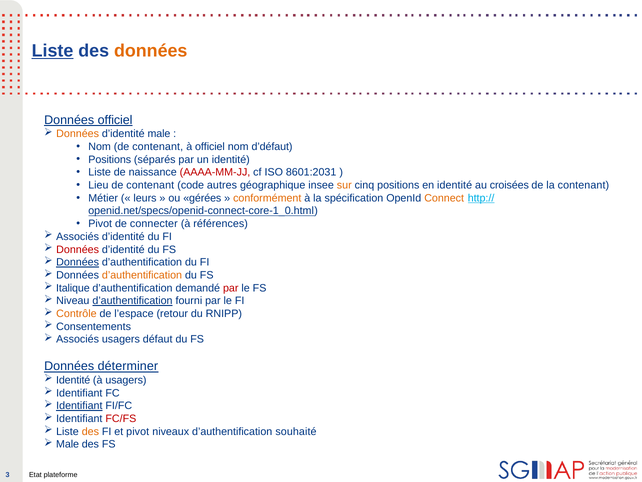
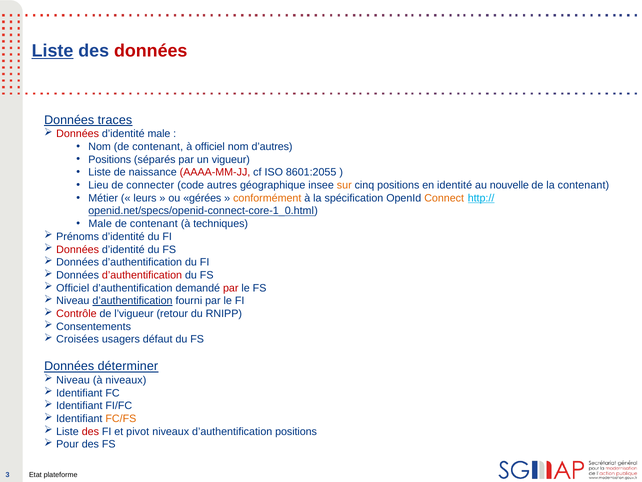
données colour: orange -> red (151, 51)
Données officiel: officiel -> traces (115, 120)
Données colour: orange -> red (78, 134)
d’défaut: d’défaut -> d’autres (272, 147)
un identité: identité -> vigueur (231, 159)
8601:2031: 8601:2031 -> 8601:2055 (311, 172)
Lieu de contenant: contenant -> connecter (150, 185)
croisées: croisées -> nouvelle (509, 185)
Pivot: Pivot -> Male (100, 224)
connecter: connecter -> contenant (154, 224)
références: références -> techniques (221, 224)
Associés: Associés -> Prénoms (78, 236)
Données underline: present -> none (78, 262)
d’authentification colour: orange -> red (142, 275)
Italique: Italique -> Officiel (73, 288)
Contrôle colour: orange -> red (76, 313)
l’espace: l’espace -> l’vigueur (134, 313)
Associés: Associés -> Croisées (78, 339)
Identité: Identité -> Niveau (73, 380)
à usagers: usagers -> niveaux (126, 380)
Identifiant underline: present -> none (79, 405)
FC/FS colour: red -> orange (121, 418)
des colour: orange -> red (90, 431)
d’authentification souhaité: souhaité -> positions (296, 431)
Male: Male -> Pour (67, 444)
